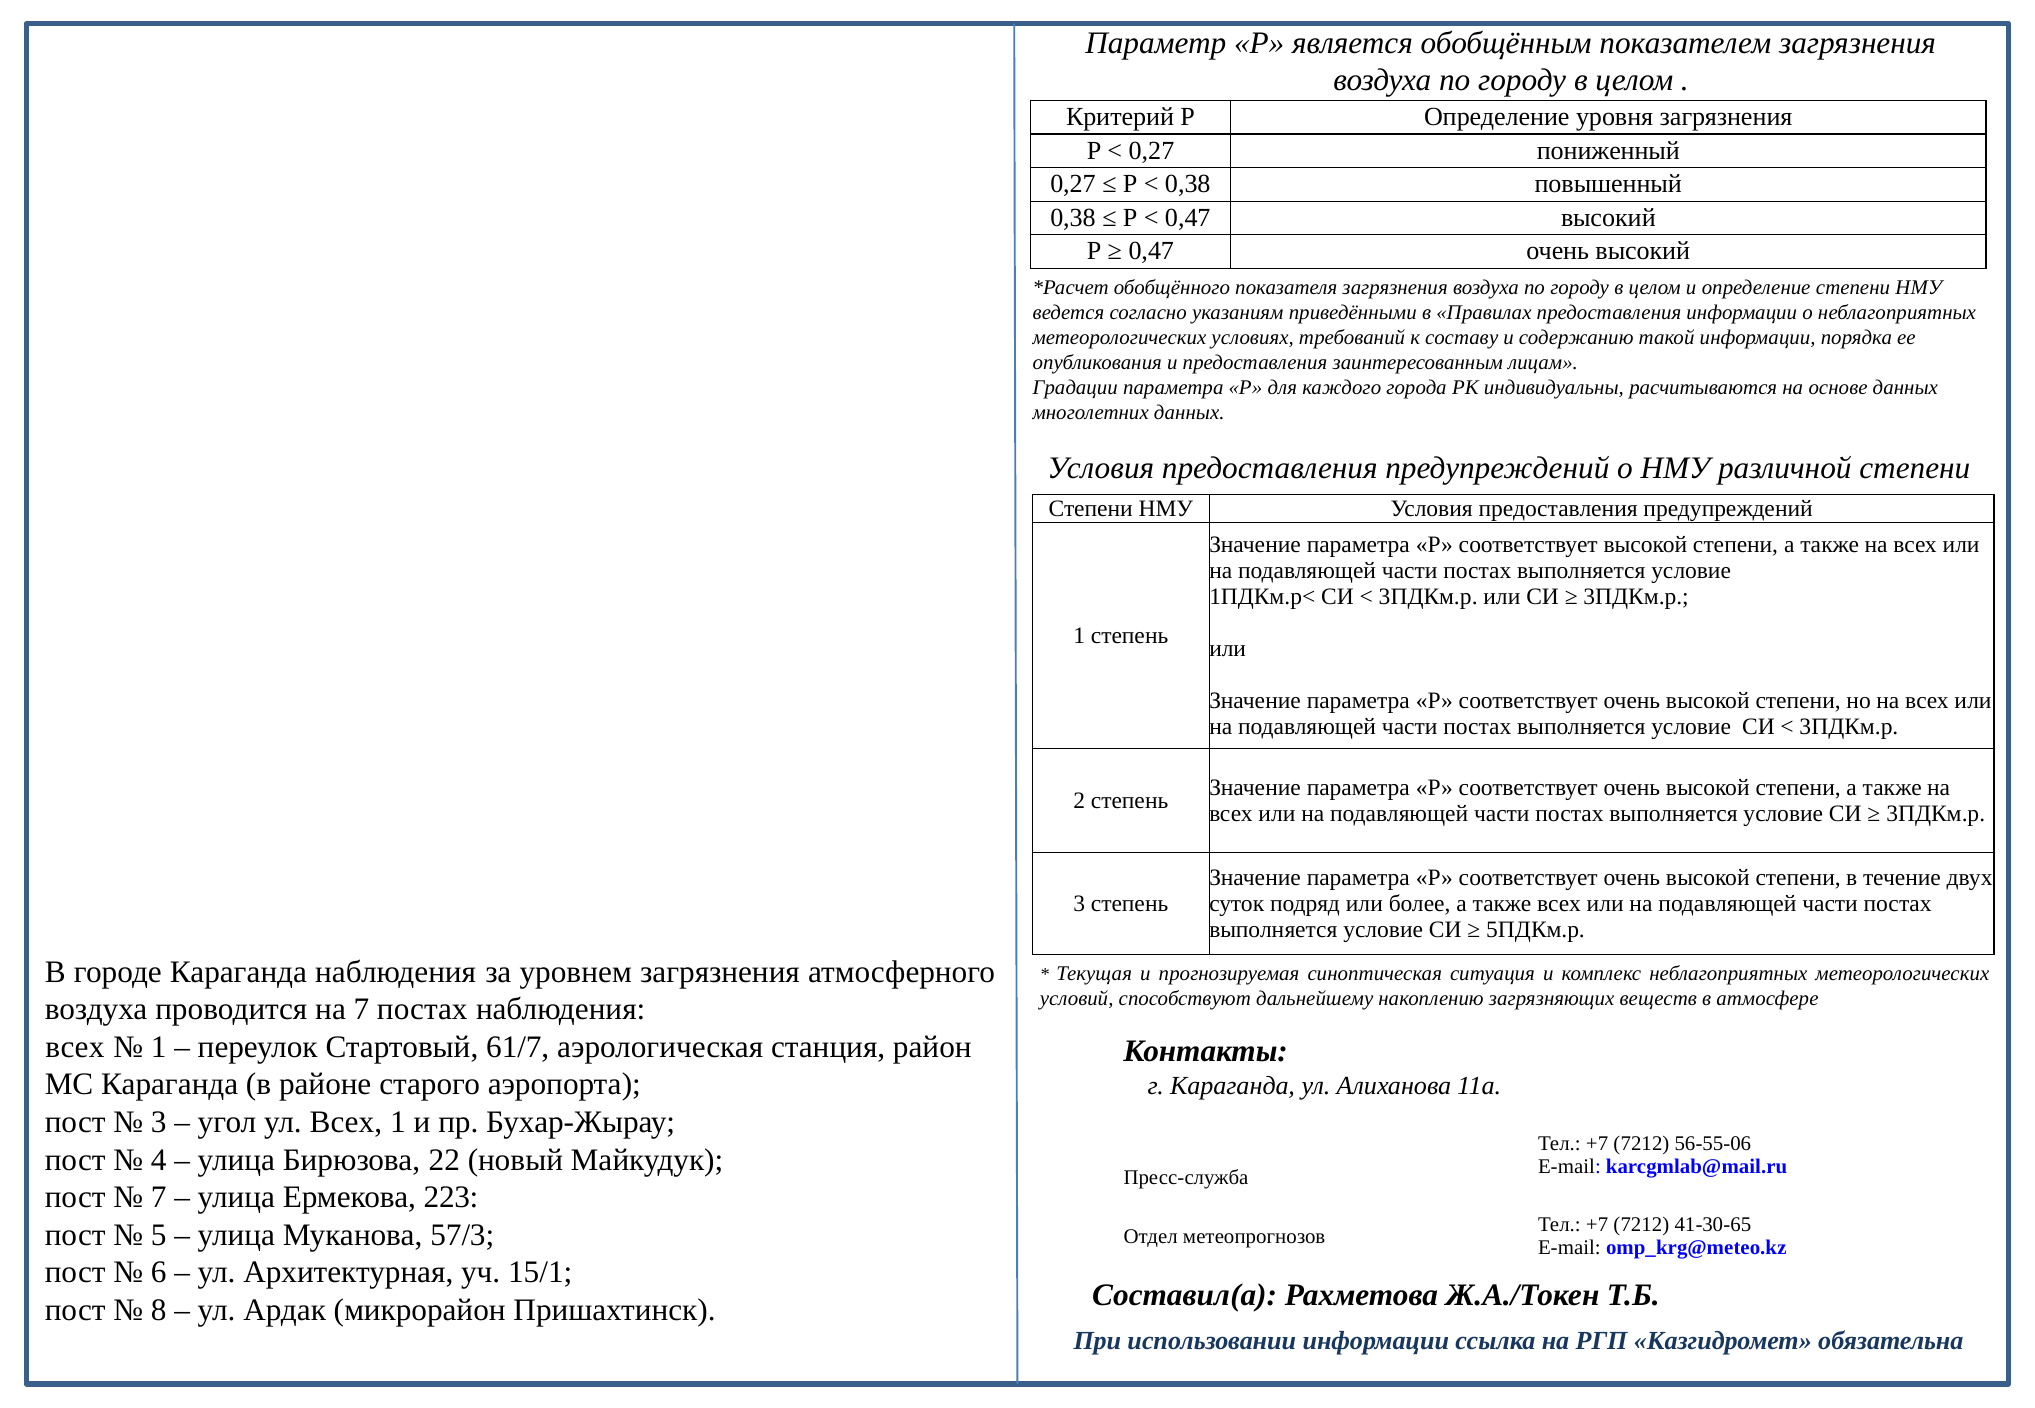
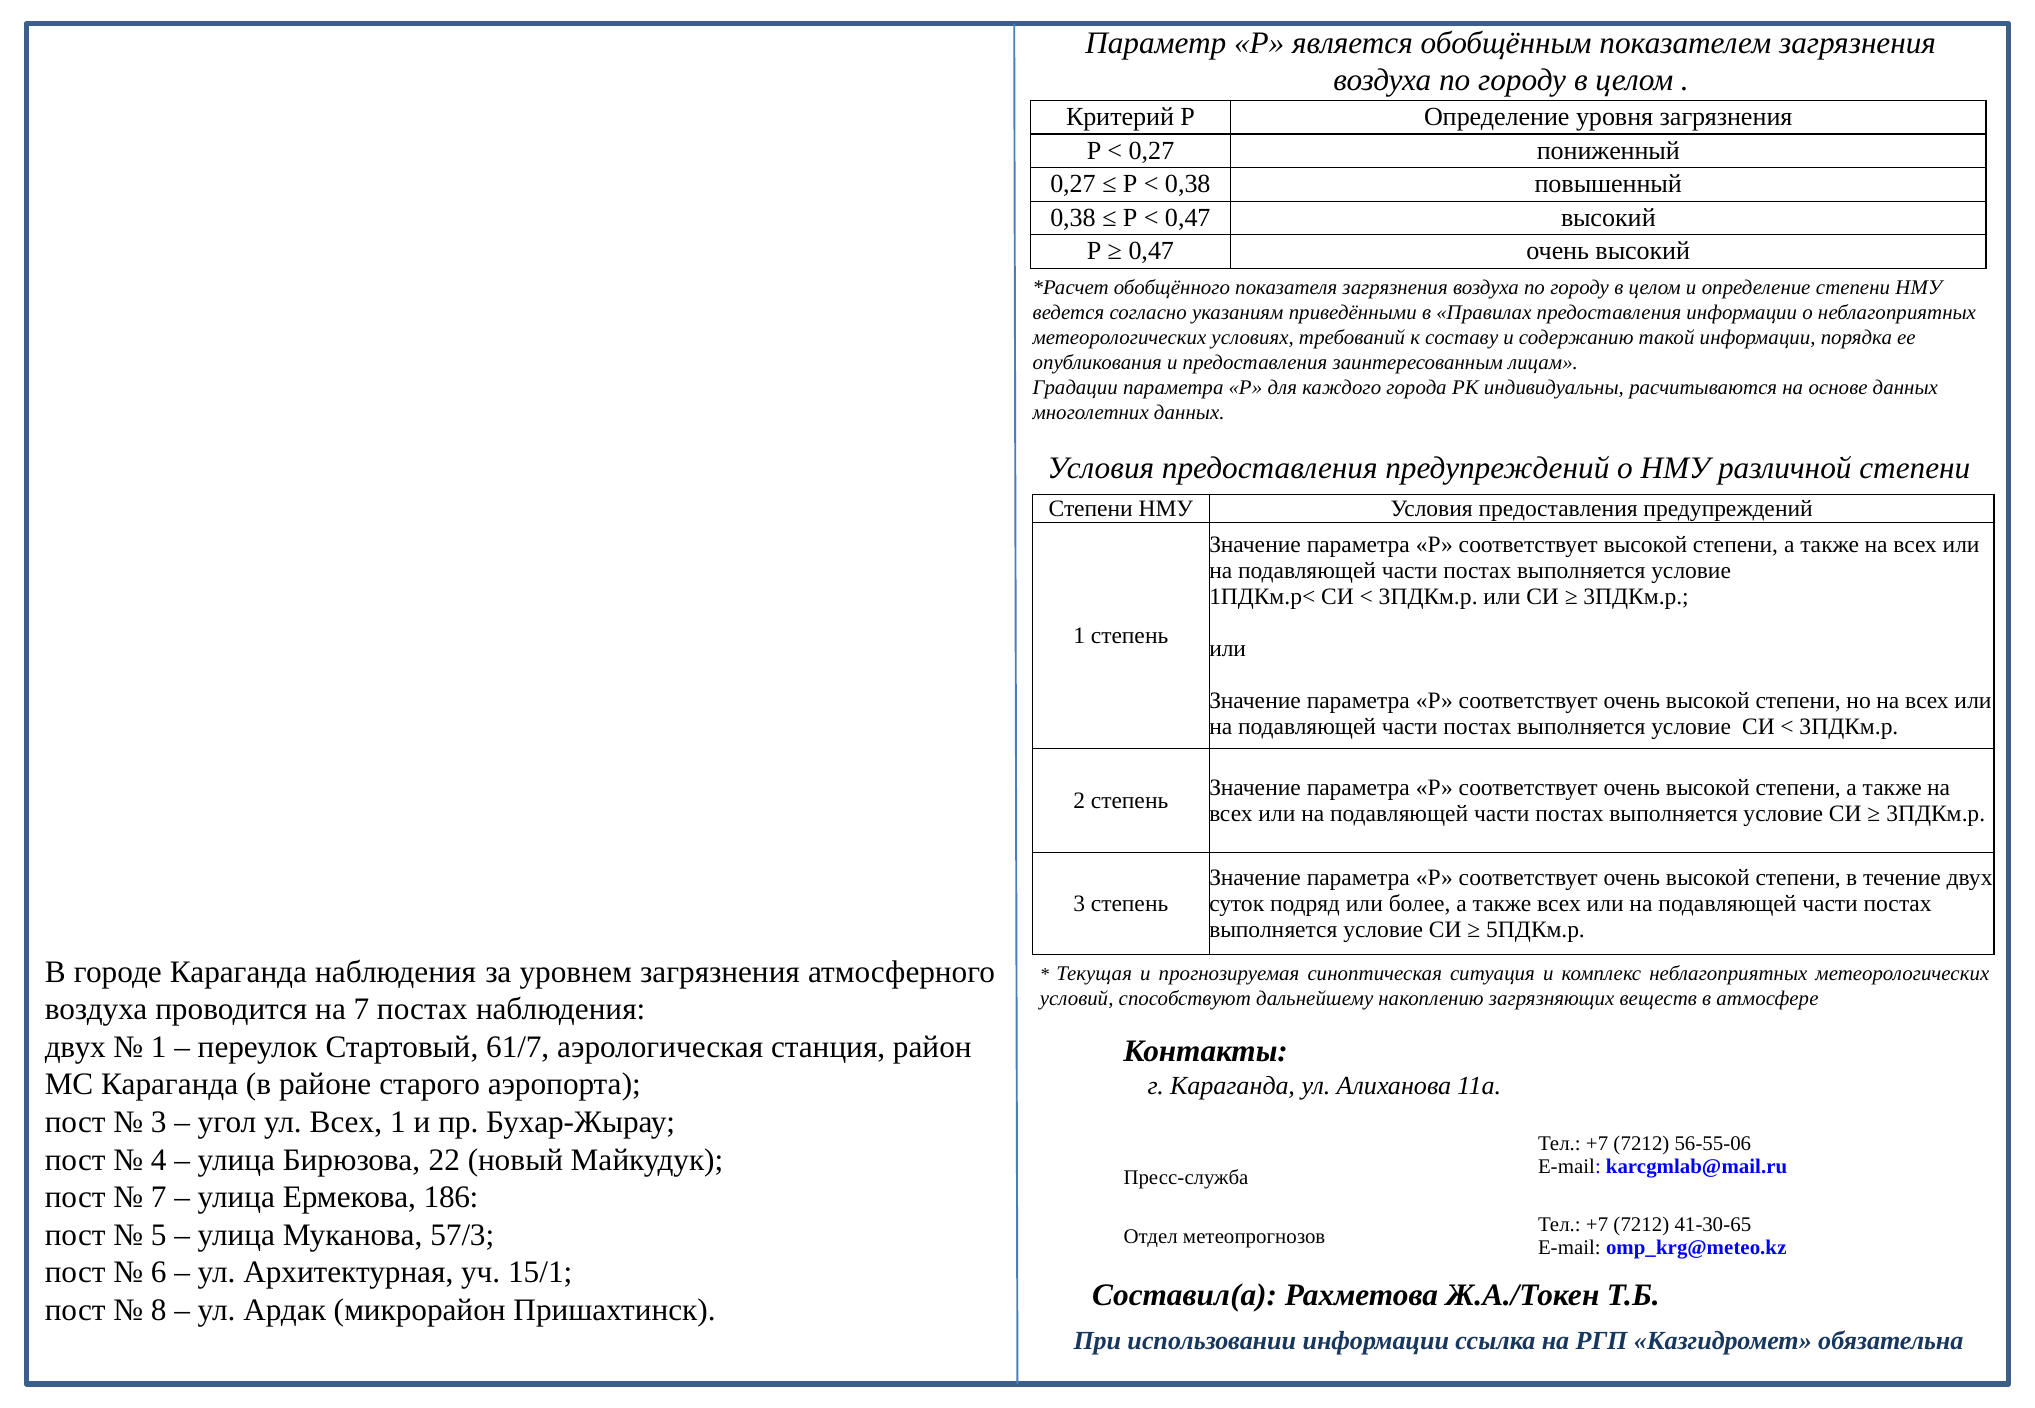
всех: всех -> двух (75, 1048)
223: 223 -> 186 (451, 1198)
